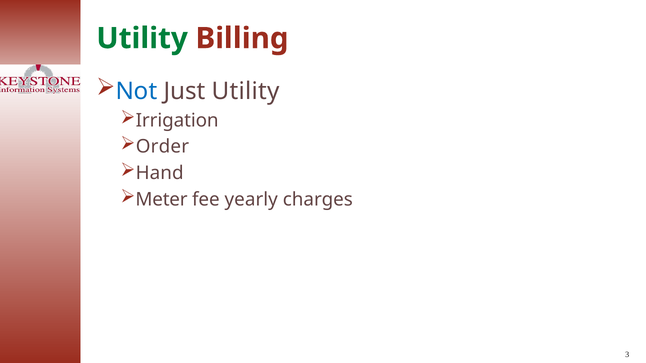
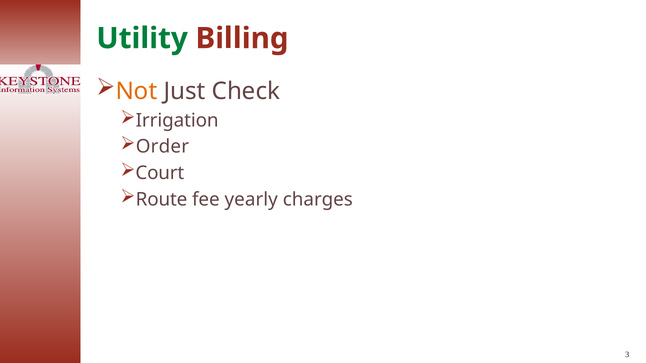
Not colour: blue -> orange (136, 91)
Just Utility: Utility -> Check (246, 91)
Hand: Hand -> Court (160, 173)
Meter: Meter -> Route (161, 200)
